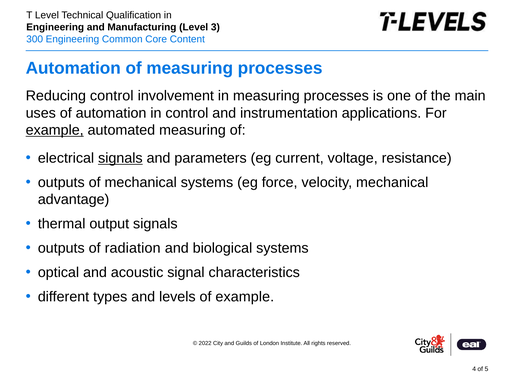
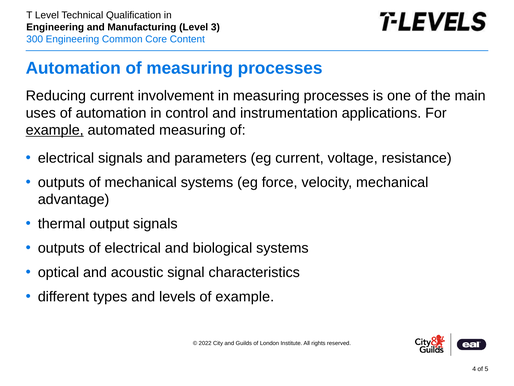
Reducing control: control -> current (112, 96)
signals underline: present -> none (120, 158)
of radiation: radiation -> electrical (133, 248)
